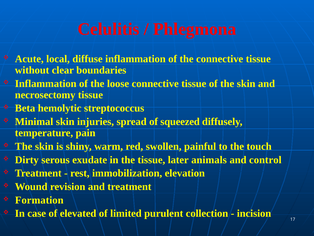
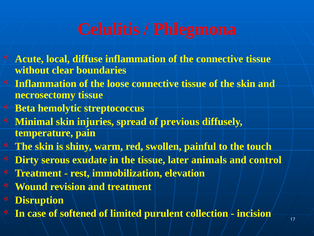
squeezed: squeezed -> previous (180, 121)
Formation: Formation -> Disruption (39, 200)
elevated: elevated -> softened (78, 213)
